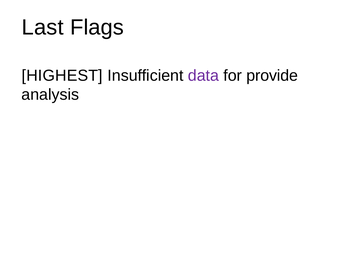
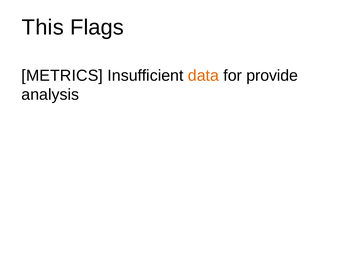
Last: Last -> This (43, 27)
HIGHEST: HIGHEST -> METRICS (62, 75)
data colour: purple -> orange (203, 75)
